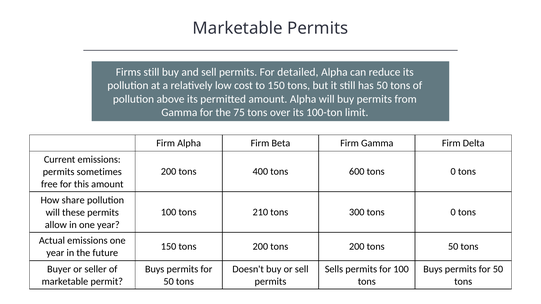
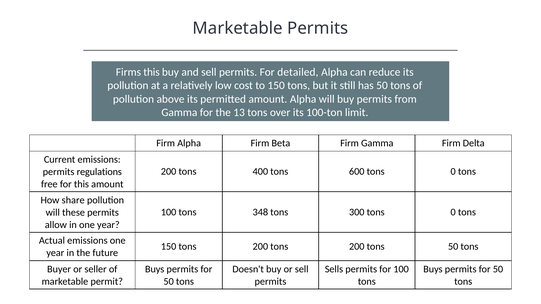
Firms still: still -> this (152, 72)
75: 75 -> 13 (239, 113)
sometimes: sometimes -> regulations (99, 172)
210: 210 -> 348 (260, 212)
